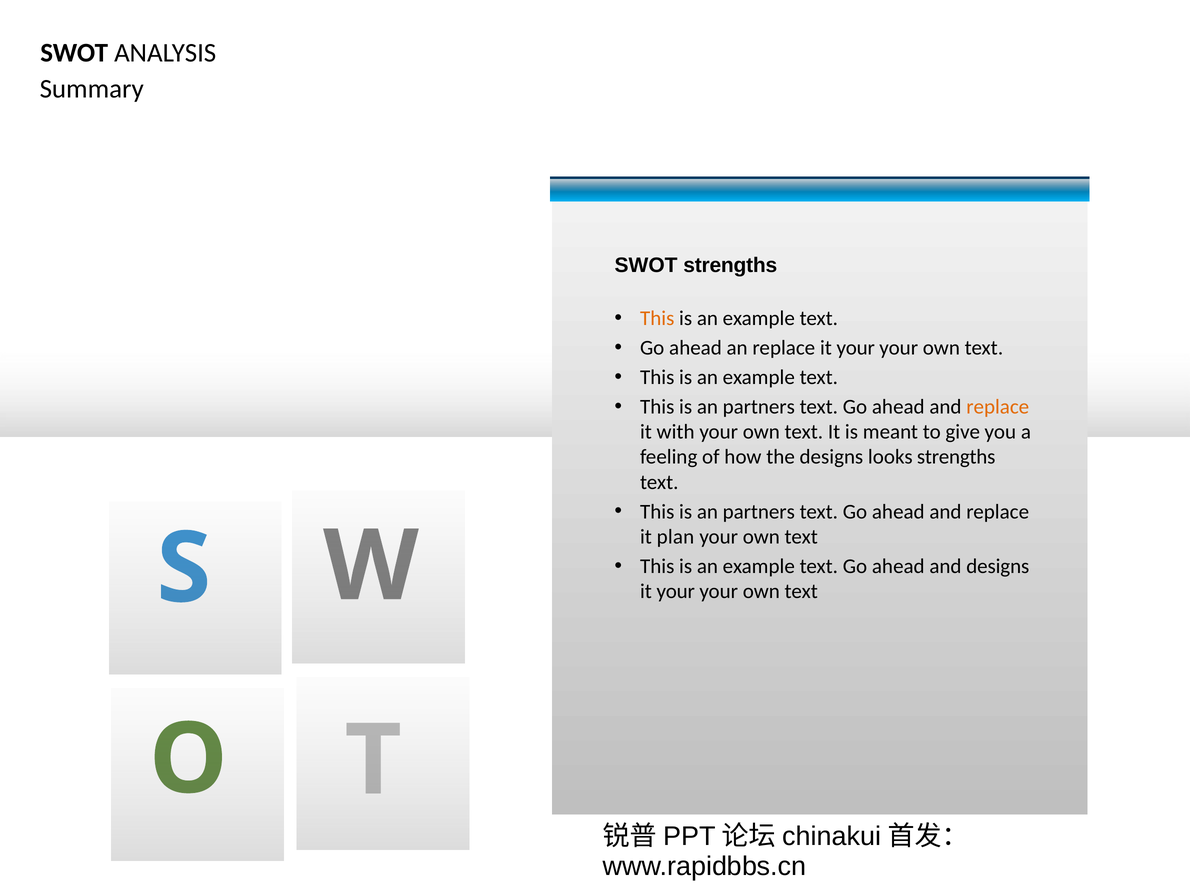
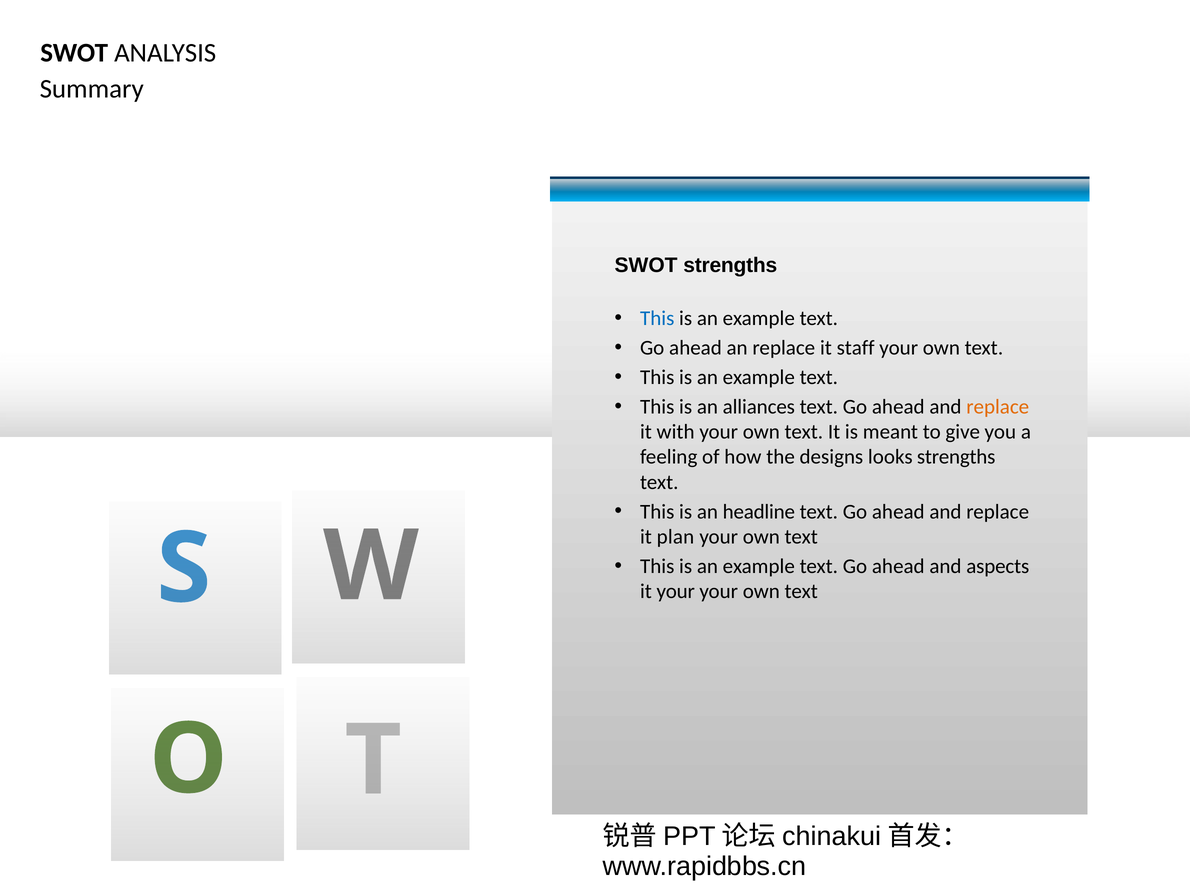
This colour: orange -> blue (657, 319)
replace it your: your -> staff (856, 348)
partners: partners -> alliances (759, 407)
partners: partners -> headline (759, 512)
and designs: designs -> aspects (998, 566)
